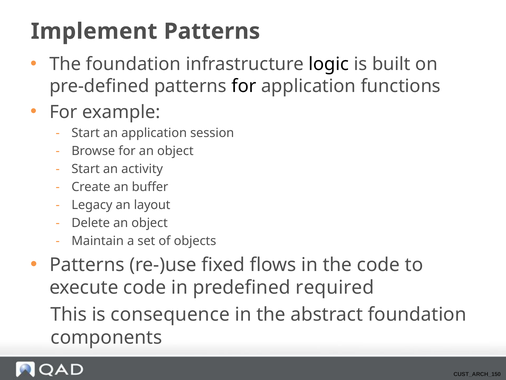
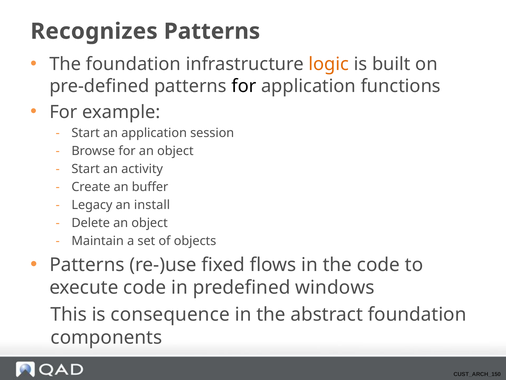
Implement: Implement -> Recognizes (94, 31)
logic colour: black -> orange (329, 64)
layout: layout -> install (152, 205)
required: required -> windows (335, 287)
